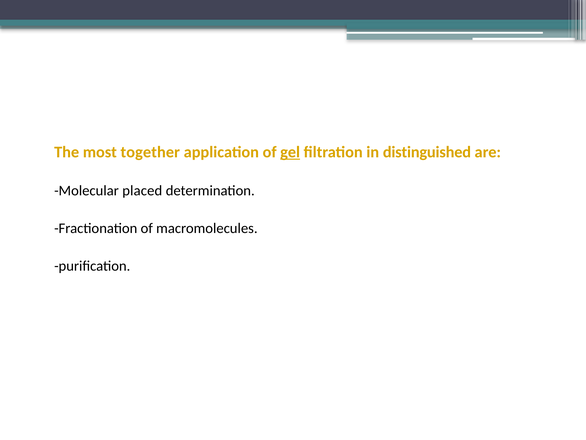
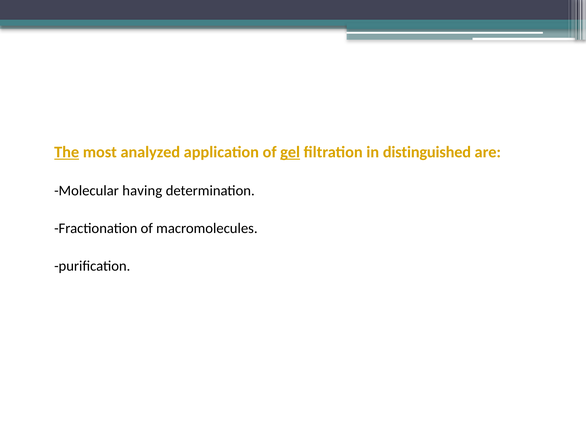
The underline: none -> present (67, 152)
together: together -> analyzed (150, 152)
placed: placed -> having (142, 191)
